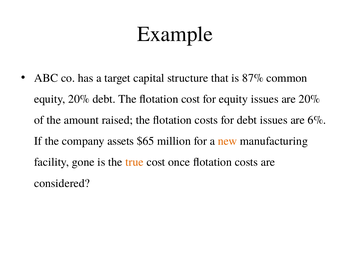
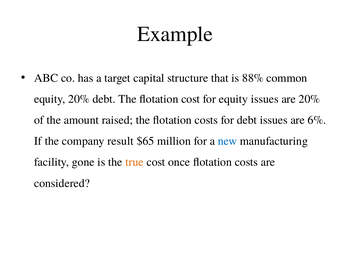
87%: 87% -> 88% (253, 78)
assets: assets -> result (121, 141)
new colour: orange -> blue (227, 141)
